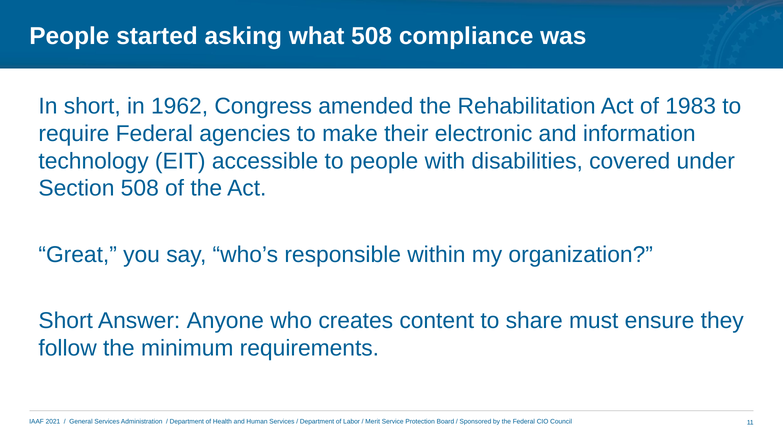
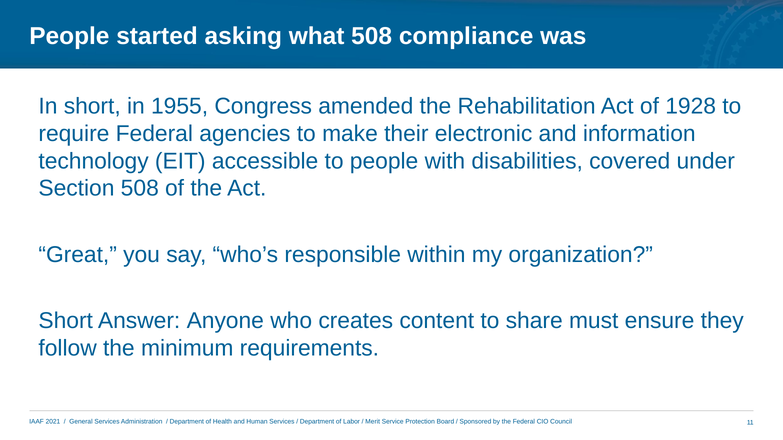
1962: 1962 -> 1955 (180, 106)
1983: 1983 -> 1928 (691, 106)
